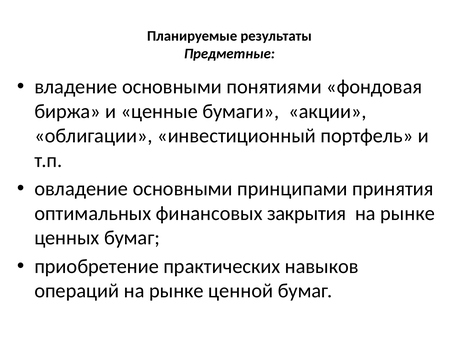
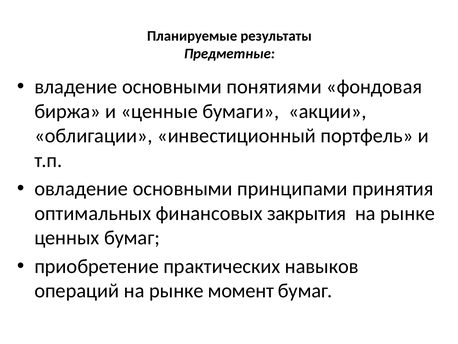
ценной: ценной -> момент (241, 290)
